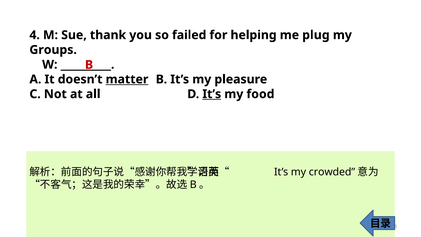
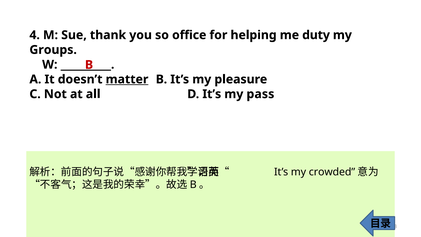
failed: failed -> office (189, 35)
plug: plug -> duty (316, 35)
It’s underline: present -> none (212, 94)
food: food -> pass (260, 94)
